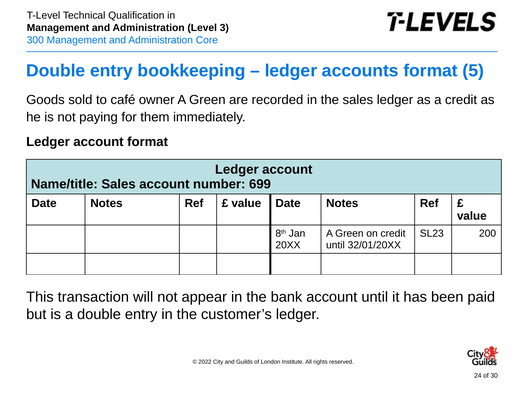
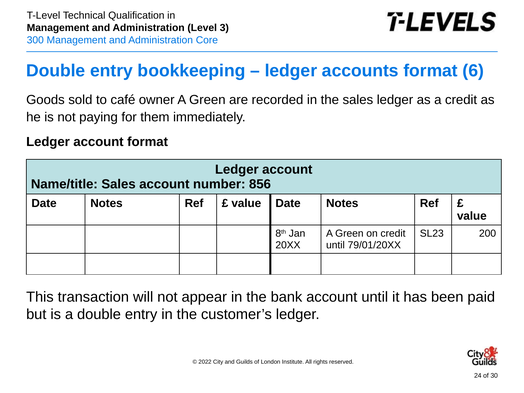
5: 5 -> 6 (473, 71)
699: 699 -> 856 (260, 184)
32/01/20XX: 32/01/20XX -> 79/01/20XX (374, 245)
